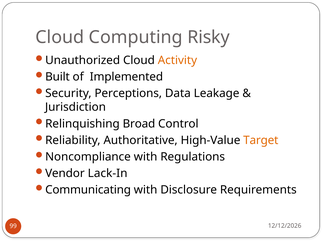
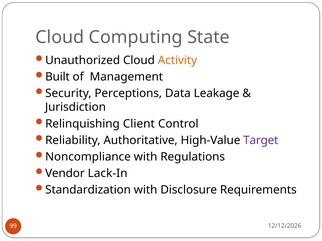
Risky: Risky -> State (209, 37)
Implemented: Implemented -> Management (126, 77)
Broad: Broad -> Client (139, 124)
Target colour: orange -> purple (261, 140)
Communicating: Communicating -> Standardization (88, 190)
